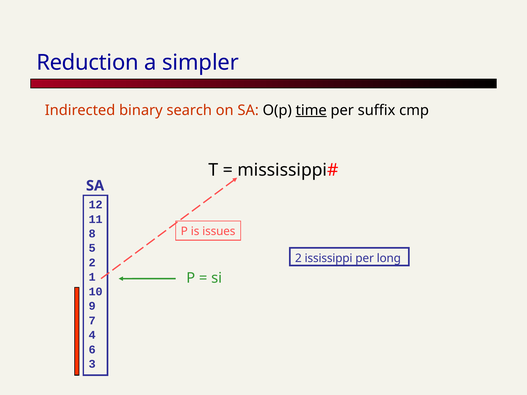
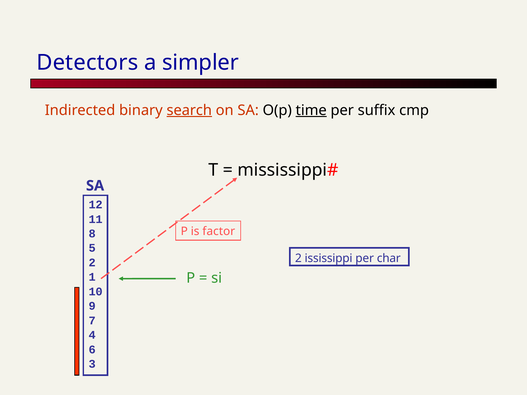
Reduction: Reduction -> Detectors (87, 62)
search underline: none -> present (189, 110)
issues: issues -> factor (219, 232)
long: long -> char (389, 259)
